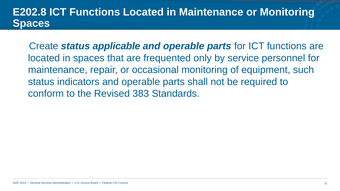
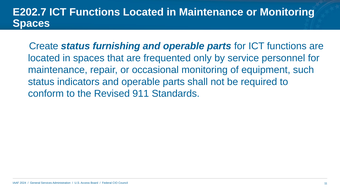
E202.8: E202.8 -> E202.7 (30, 12)
applicable: applicable -> furnishing (116, 46)
383: 383 -> 911 (141, 94)
